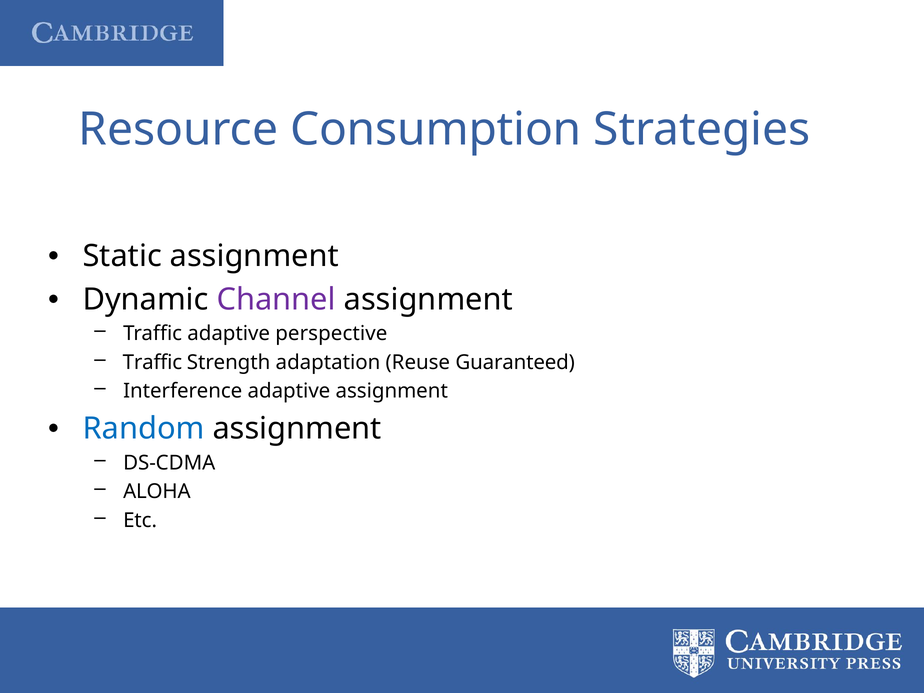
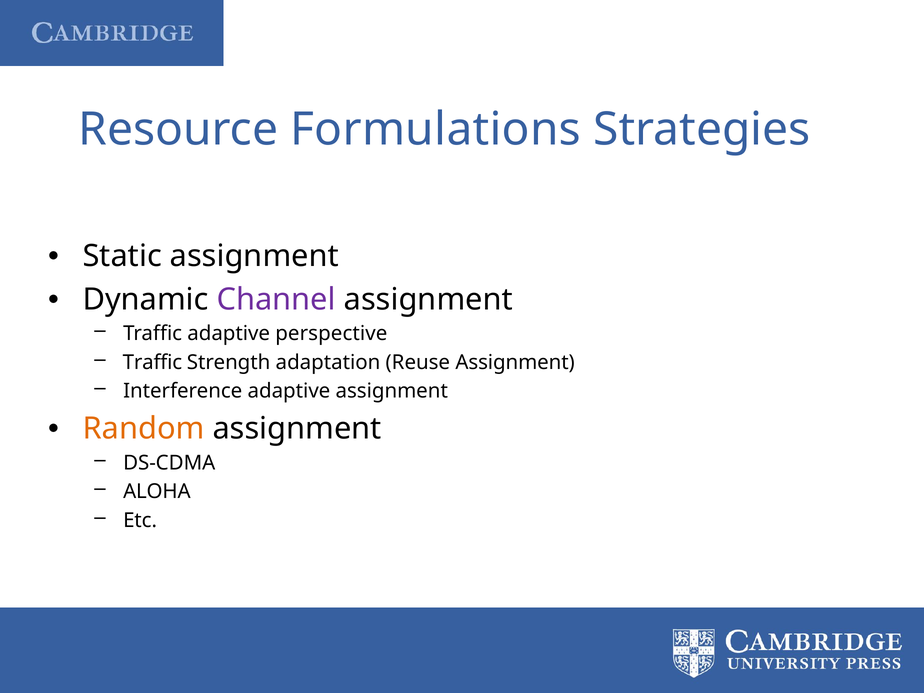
Consumption: Consumption -> Formulations (436, 129)
Reuse Guaranteed: Guaranteed -> Assignment (515, 362)
Random colour: blue -> orange (144, 429)
